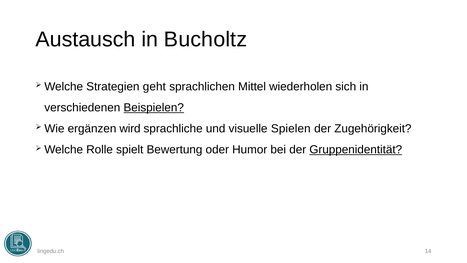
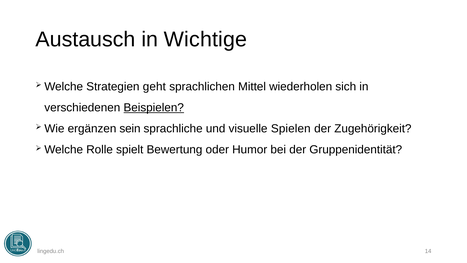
Bucholtz: Bucholtz -> Wichtige (206, 39)
wird: wird -> sein (130, 129)
Gruppenidentität underline: present -> none (356, 150)
